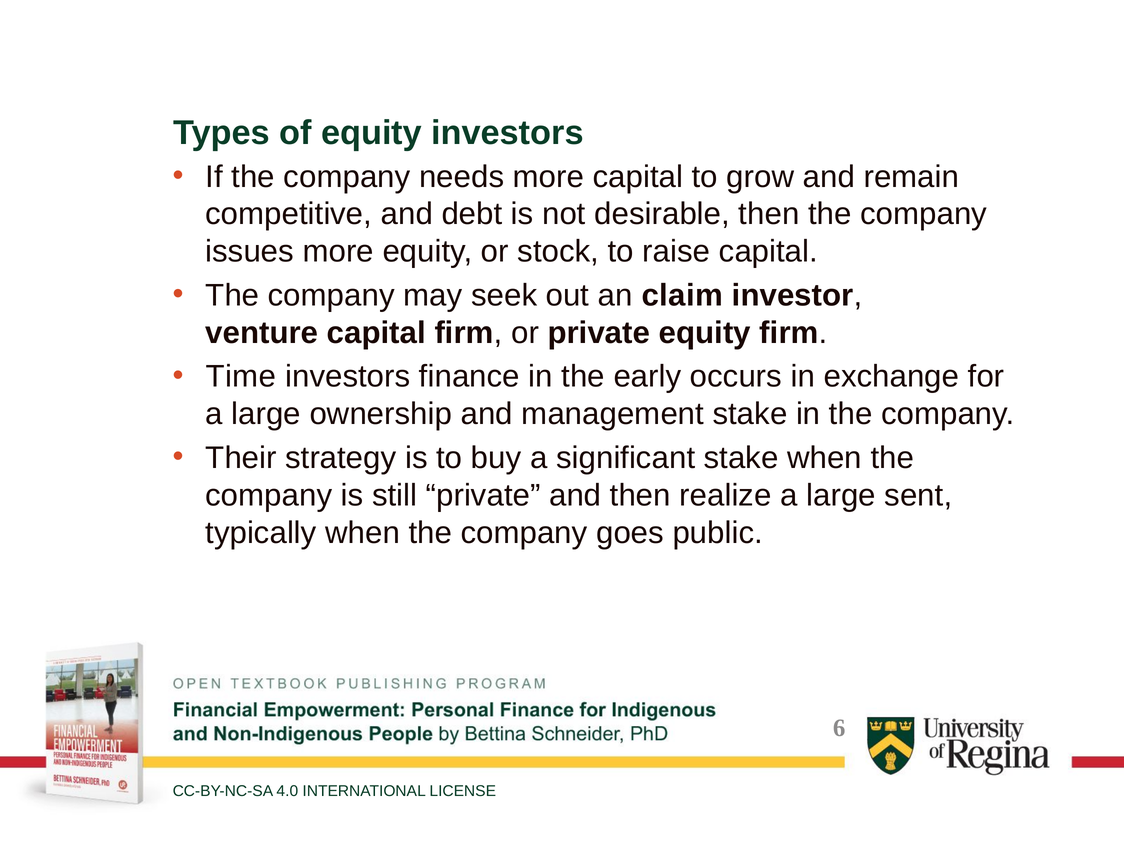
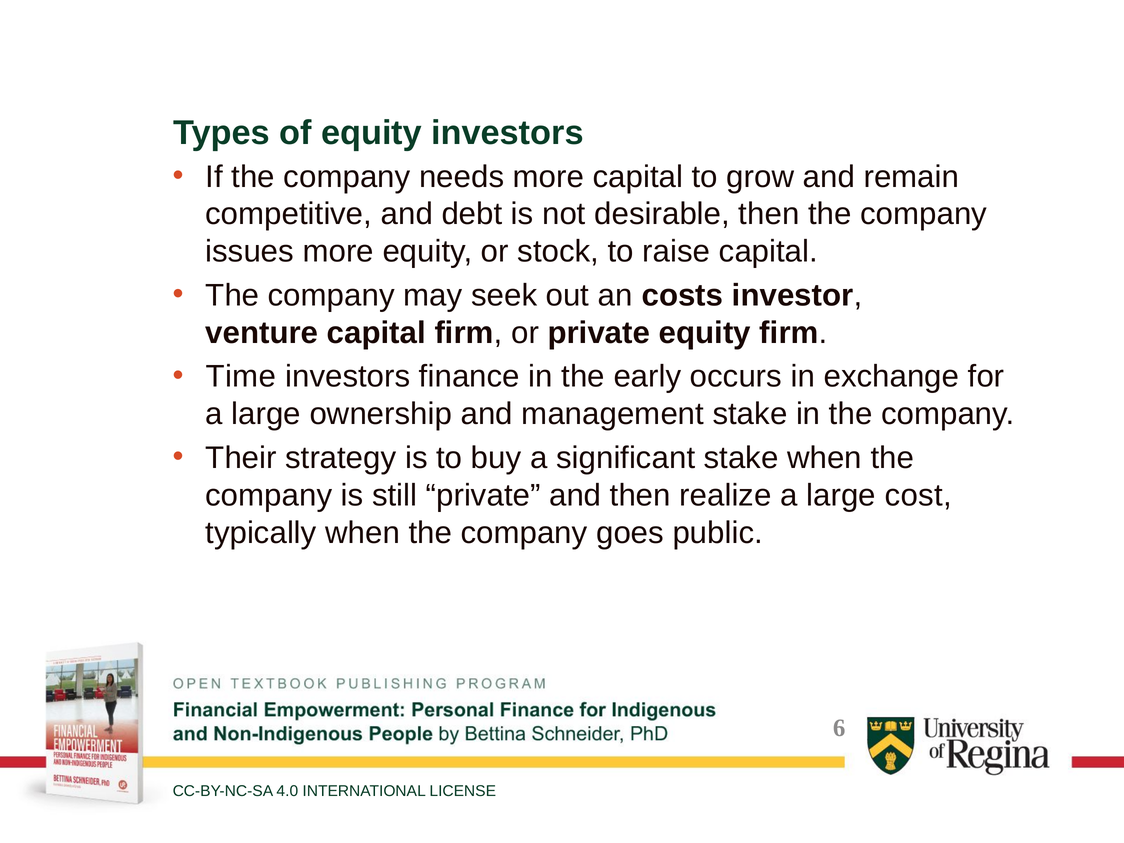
claim: claim -> costs (682, 295)
sent: sent -> cost (918, 495)
